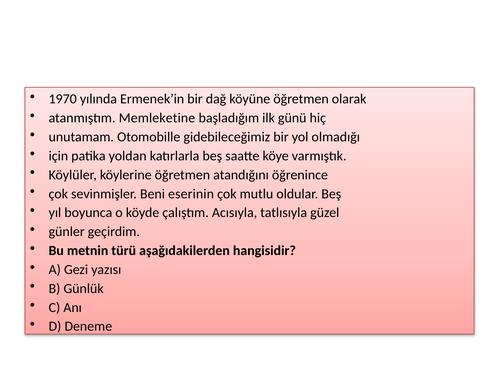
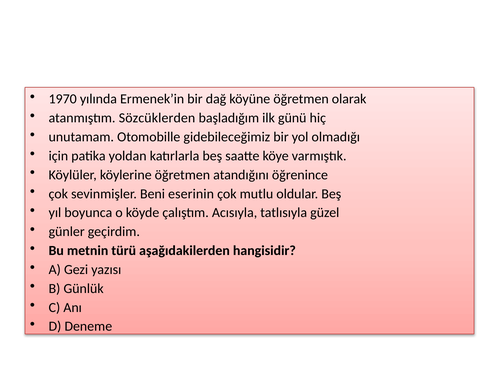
Memleketine: Memleketine -> Sözcüklerden (157, 118)
